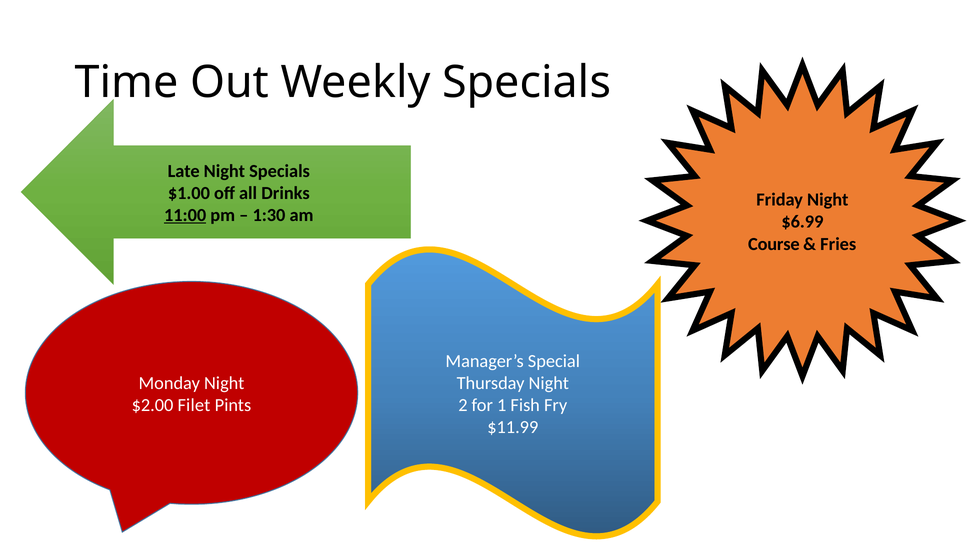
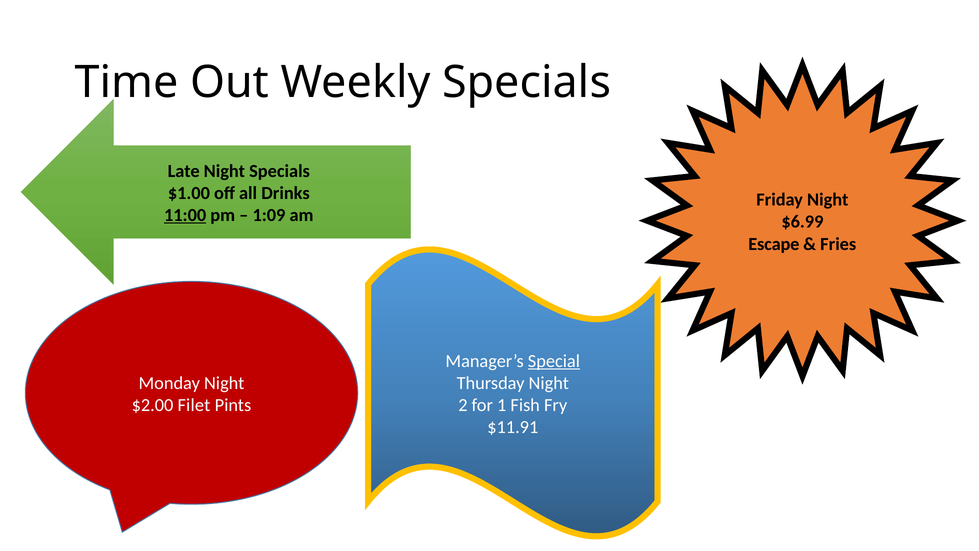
1:30: 1:30 -> 1:09 (269, 215)
Course: Course -> Escape (774, 244)
Special underline: none -> present (554, 361)
$11.99: $11.99 -> $11.91 (513, 427)
